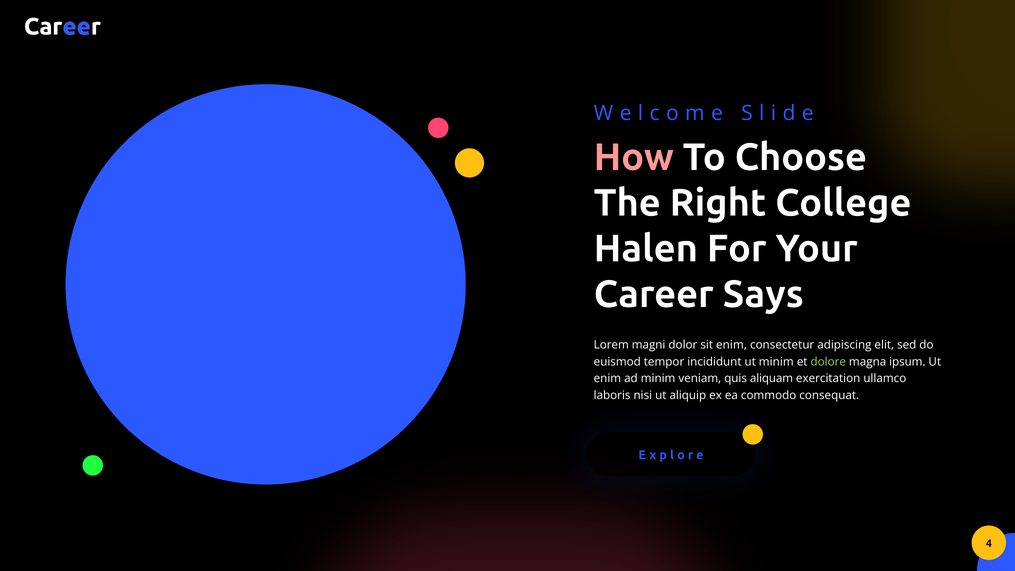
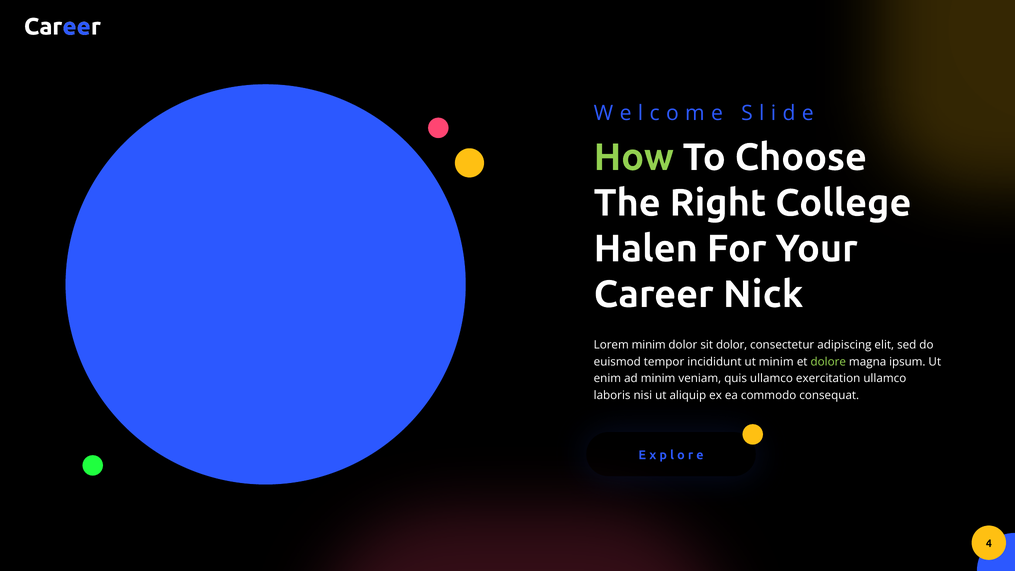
How colour: pink -> light green (634, 157)
Says: Says -> Nick (763, 294)
Lorem magni: magni -> minim (649, 345)
sit enim: enim -> dolor (732, 345)
quis aliquam: aliquam -> ullamco (771, 379)
